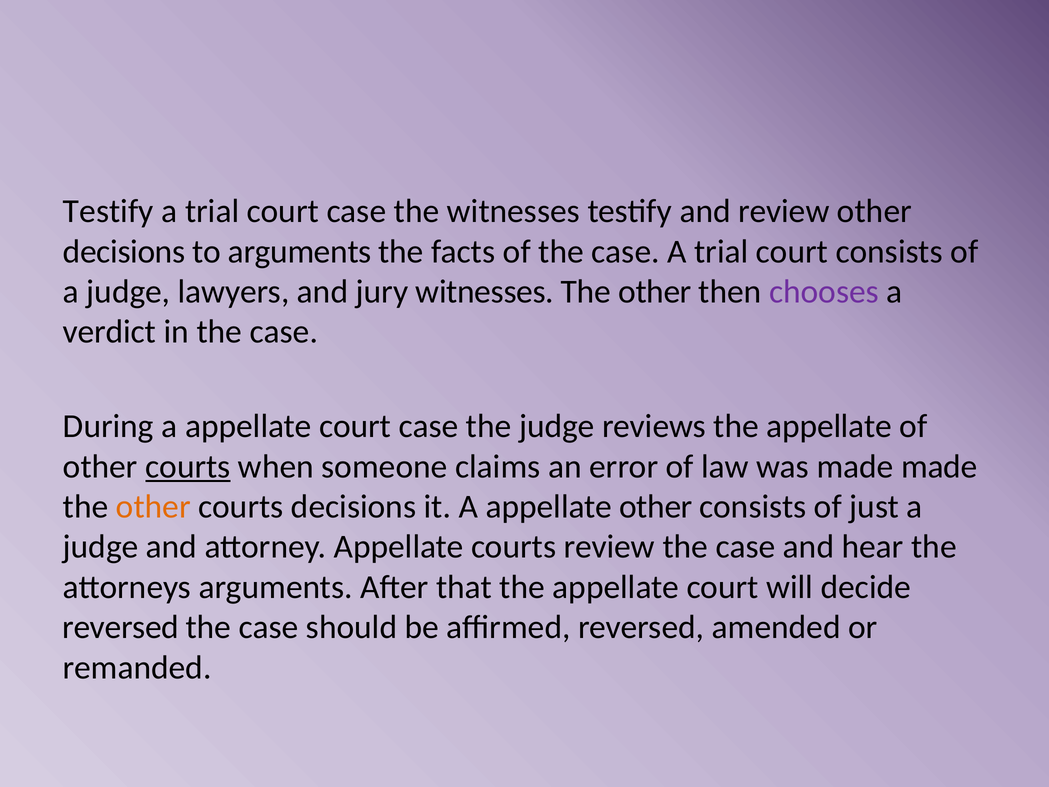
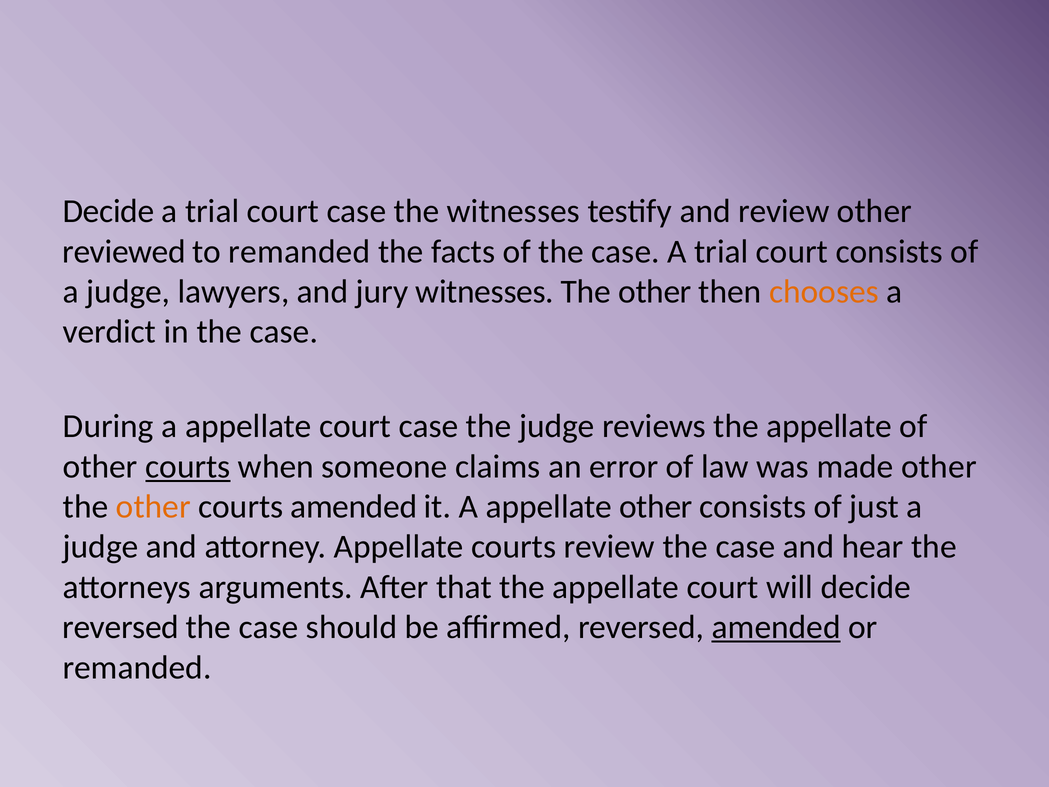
Testify: Testify -> Decide (108, 211)
decisions: decisions -> reviewed (124, 251)
to arguments: arguments -> remanded (299, 251)
chooses colour: purple -> orange (824, 292)
made made: made -> other (939, 466)
courts decisions: decisions -> amended (354, 507)
amended underline: none -> present (776, 627)
